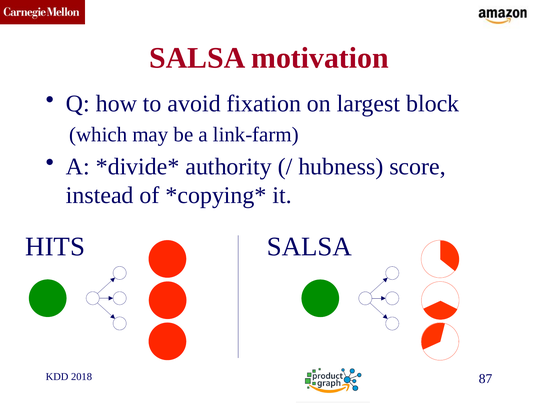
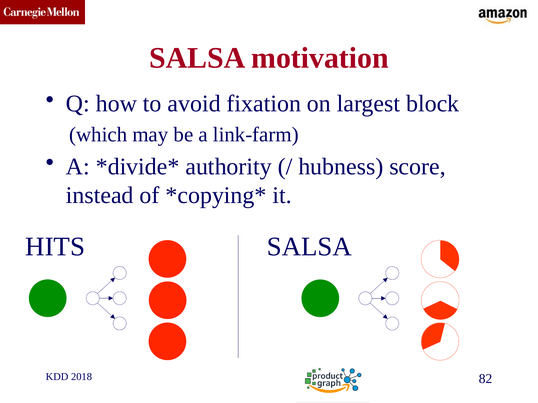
87: 87 -> 82 (486, 379)
